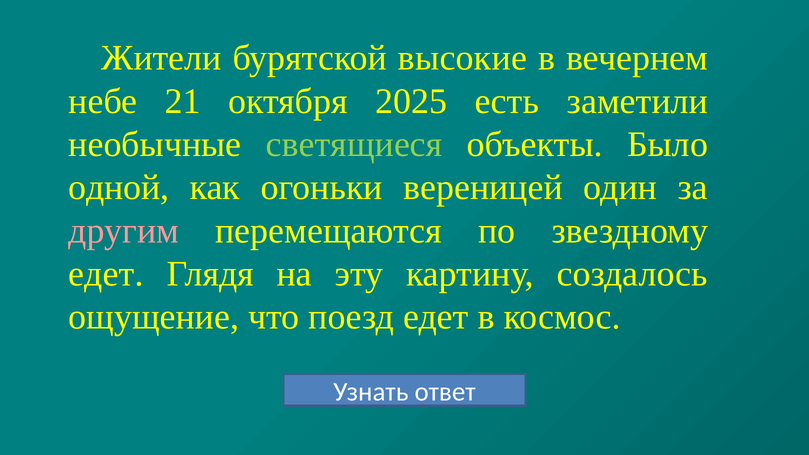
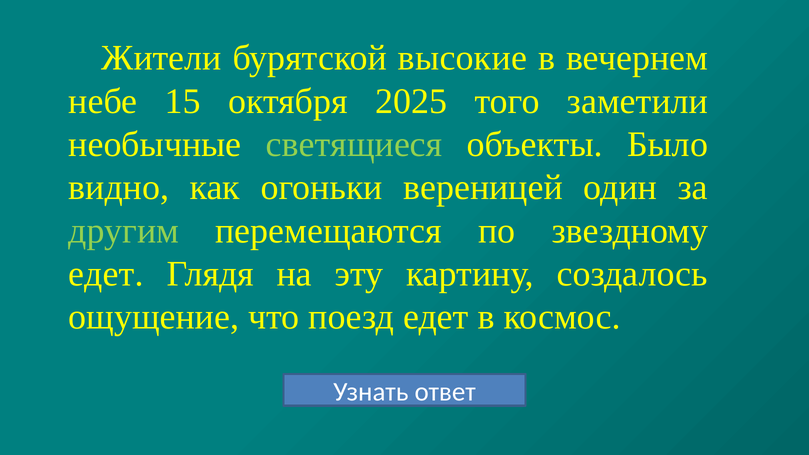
21: 21 -> 15 (183, 101)
есть: есть -> того (507, 101)
одной: одной -> виднo (119, 188)
другим colour: pink -> light green (124, 231)
